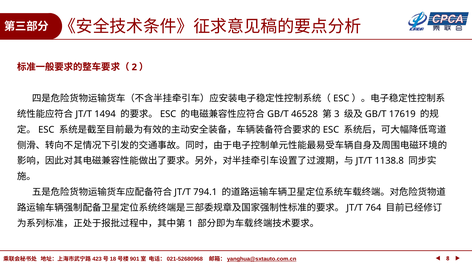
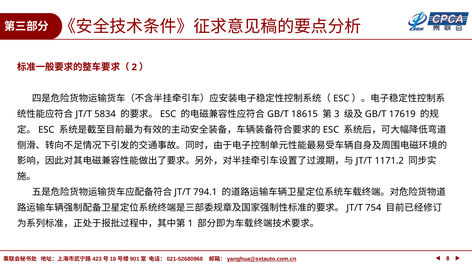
1494: 1494 -> 5834 (105, 114)
46528: 46528 -> 18615 (305, 114)
1138.8: 1138.8 -> 1171.2 (389, 161)
764: 764 -> 754 (373, 208)
